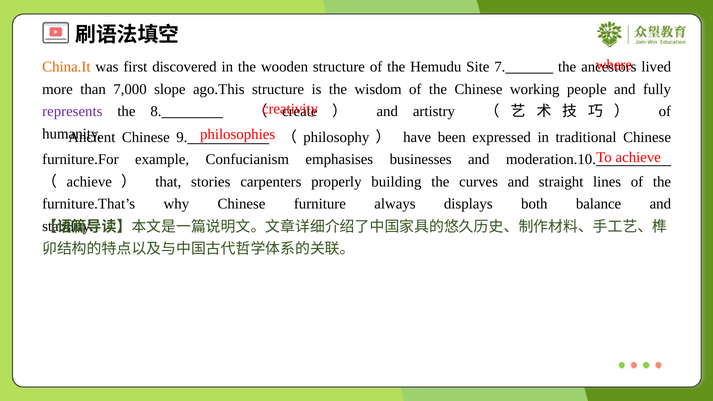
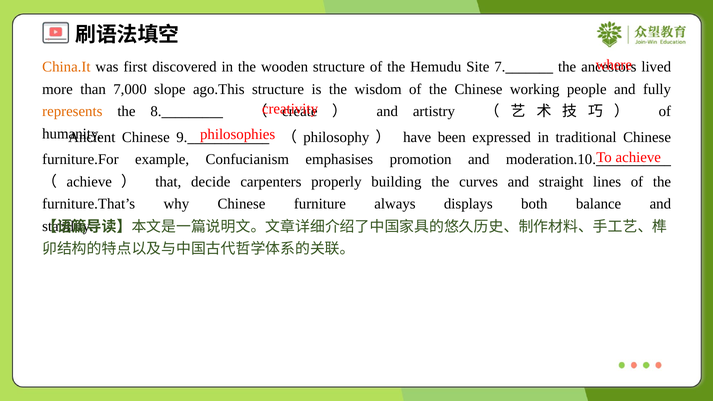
represents colour: purple -> orange (72, 112)
businesses: businesses -> promotion (421, 160)
stories: stories -> decide (211, 182)
